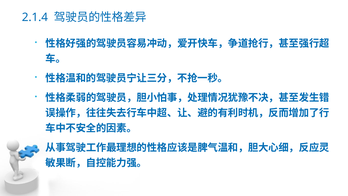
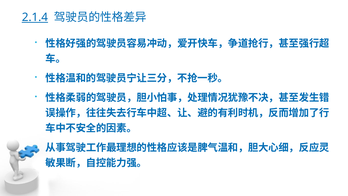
2.1.4 underline: none -> present (35, 17)
